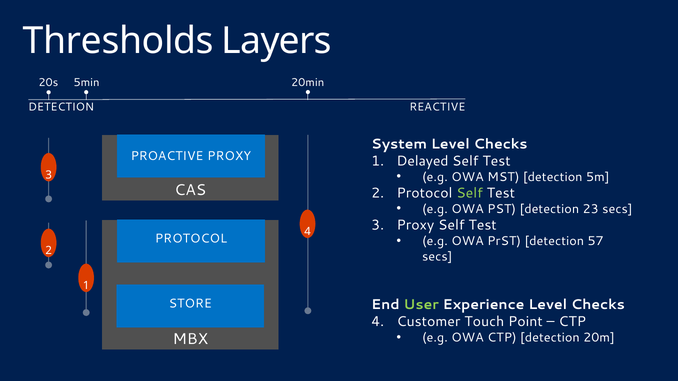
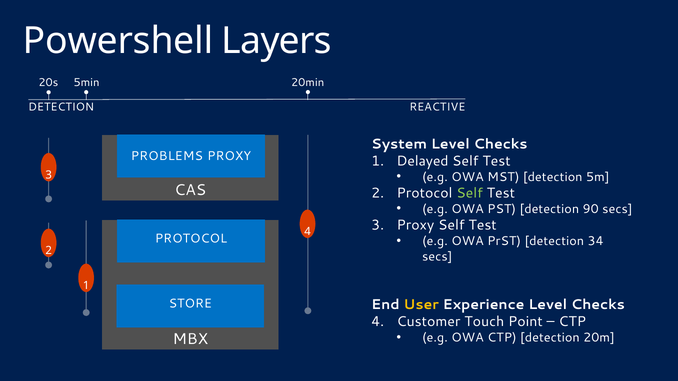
Thresholds: Thresholds -> Powershell (118, 41)
PROACTIVE: PROACTIVE -> PROBLEMS (167, 156)
23: 23 -> 90 (591, 209)
57: 57 -> 34 (596, 241)
User colour: light green -> yellow (421, 305)
